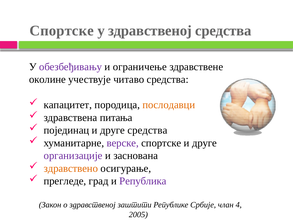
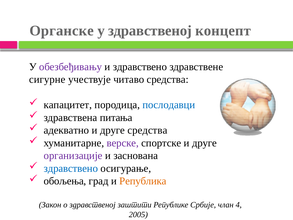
Спортске: Спортске -> Органске (62, 31)
здравственој средства: средства -> концепт (223, 31)
и ограничење: ограничење -> здравствено (140, 67)
околине: околине -> сигурне (47, 79)
послодавци colour: orange -> blue (169, 105)
појединац: појединац -> адекватно (66, 130)
здравствено colour: orange -> blue (71, 168)
прегледе: прегледе -> обољења (65, 181)
Република colour: purple -> orange (143, 181)
